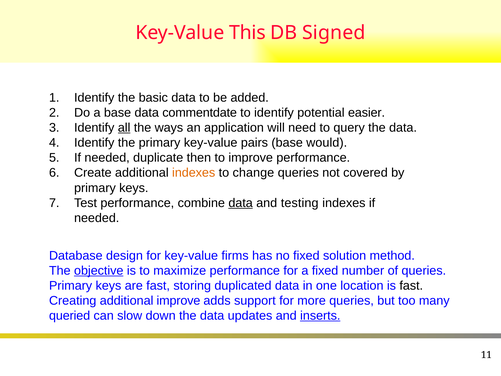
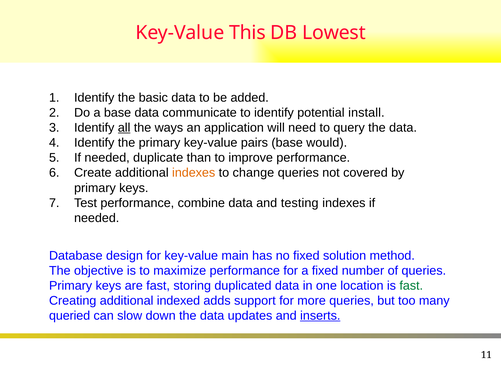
Signed: Signed -> Lowest (334, 33)
commentdate: commentdate -> communicate (200, 113)
easier: easier -> install (366, 113)
then: then -> than (199, 158)
data underline: present -> none (241, 203)
firms: firms -> main (235, 255)
objective underline: present -> none (99, 270)
fast colour: black -> green (411, 285)
additional improve: improve -> indexed (178, 300)
